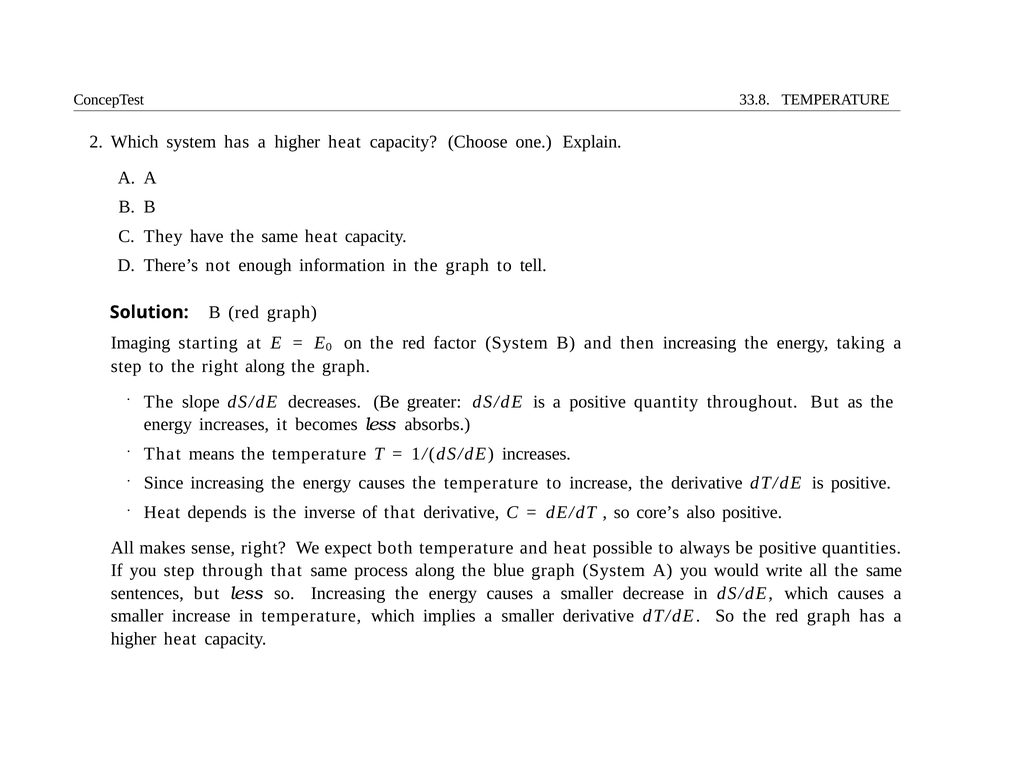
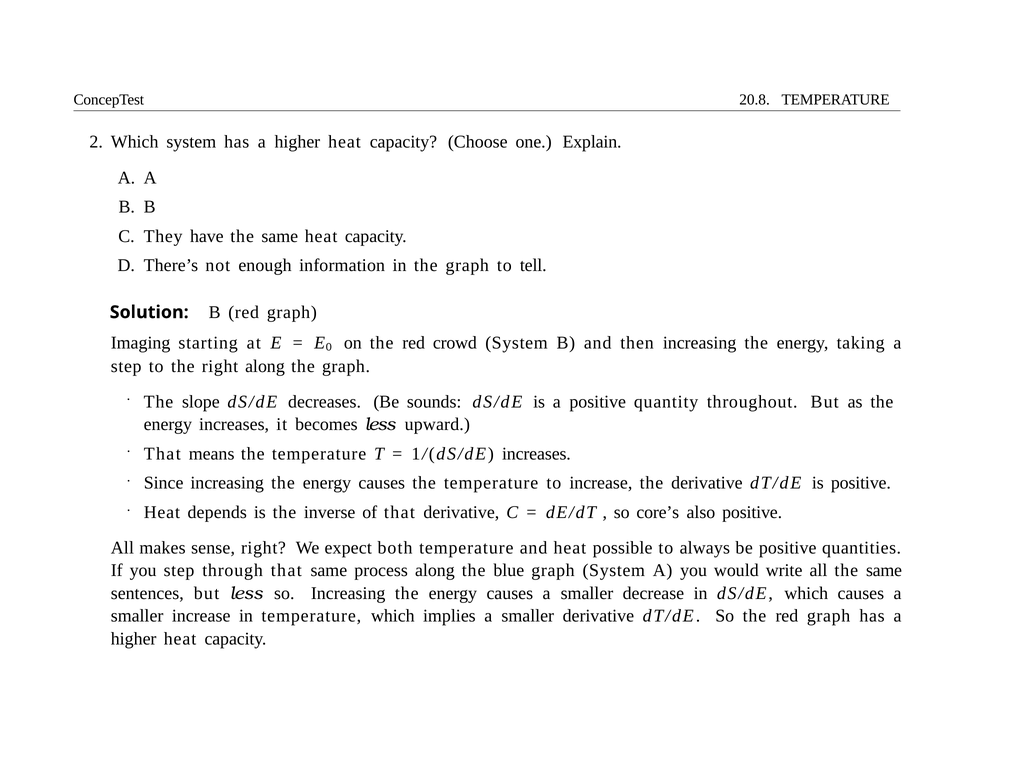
33.8: 33.8 -> 20.8 (755, 100)
factor: factor -> crowd (455, 342)
greater: greater -> sounds (434, 401)
absorbs: absorbs -> upward (437, 424)
